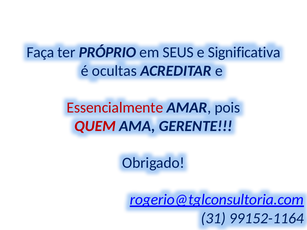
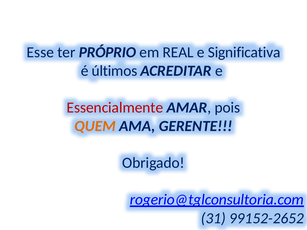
Faça: Faça -> Esse (40, 52)
SEUS: SEUS -> REAL (178, 52)
ocultas: ocultas -> últimos (114, 71)
QUEM colour: red -> orange (95, 126)
99152-1164: 99152-1164 -> 99152-2652 (267, 219)
